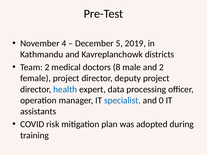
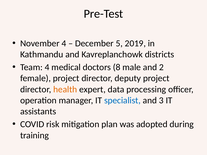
Team 2: 2 -> 4 (47, 67)
health colour: blue -> orange (65, 89)
0: 0 -> 3 (161, 101)
